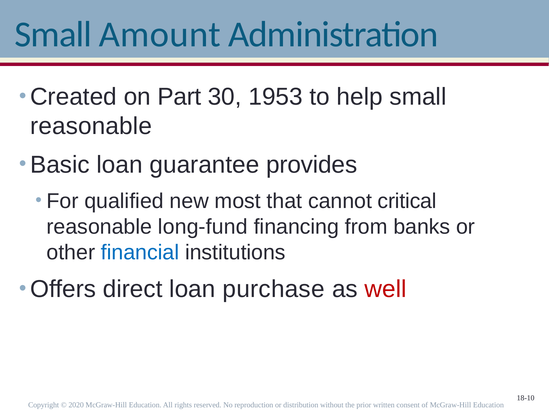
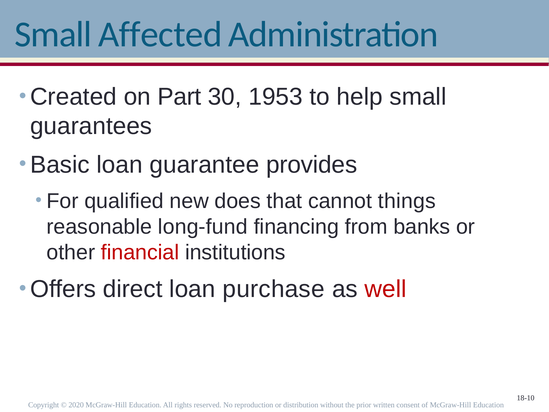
Amount: Amount -> Affected (160, 34)
reasonable: reasonable -> guarantees (91, 126)
most: most -> does (238, 201)
critical: critical -> things (407, 201)
financial colour: blue -> red (140, 252)
